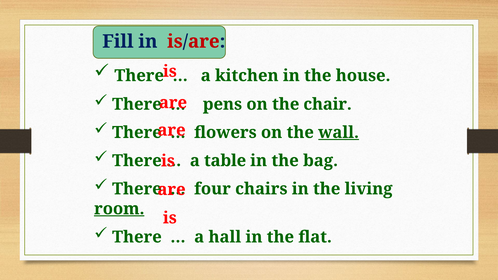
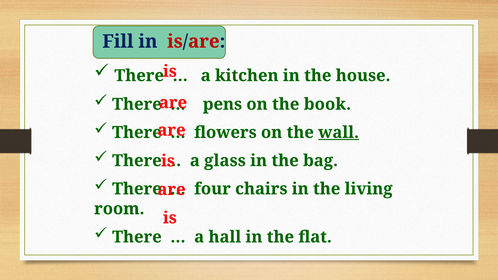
chair: chair -> book (327, 104)
table: table -> glass (225, 161)
room underline: present -> none (119, 209)
